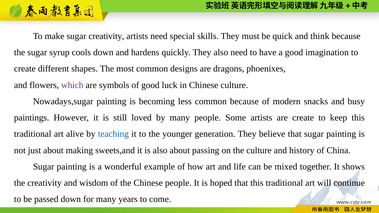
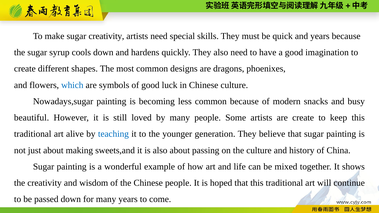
and think: think -> years (320, 36)
which colour: purple -> blue (72, 85)
paintings: paintings -> beautiful (32, 118)
